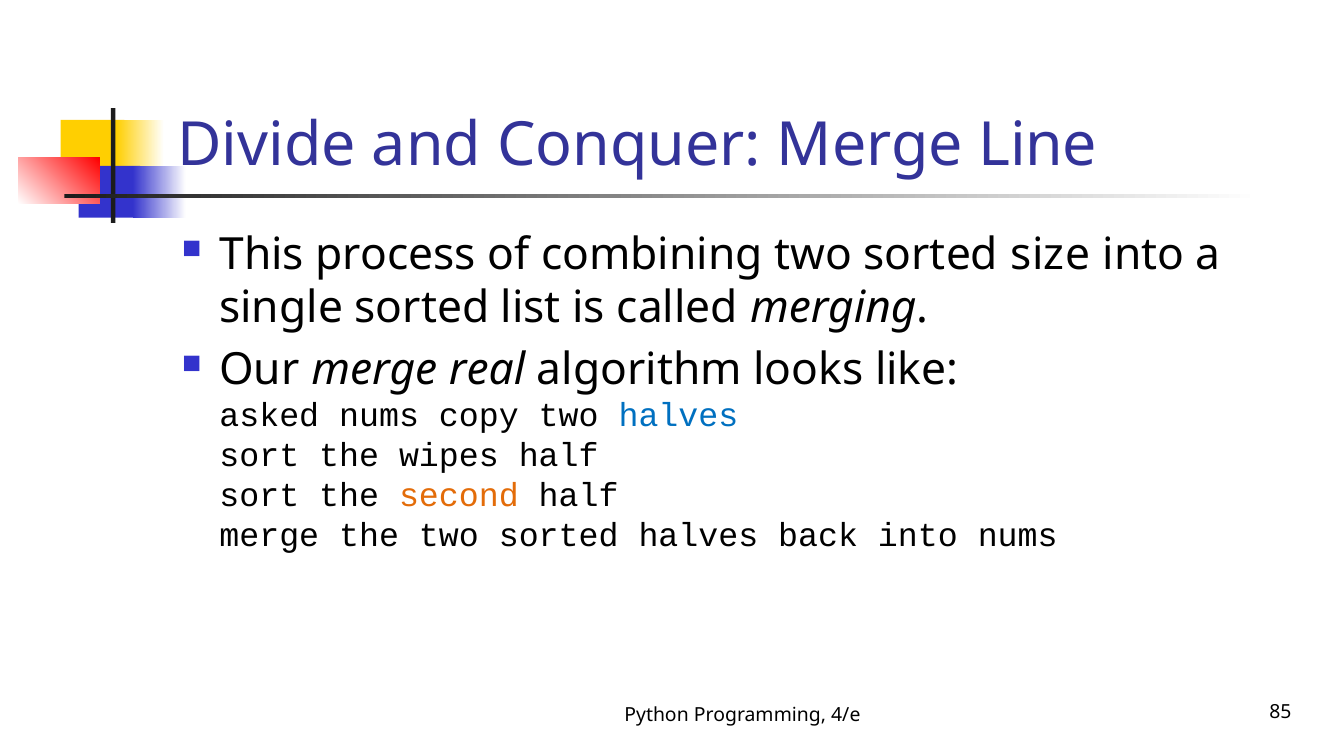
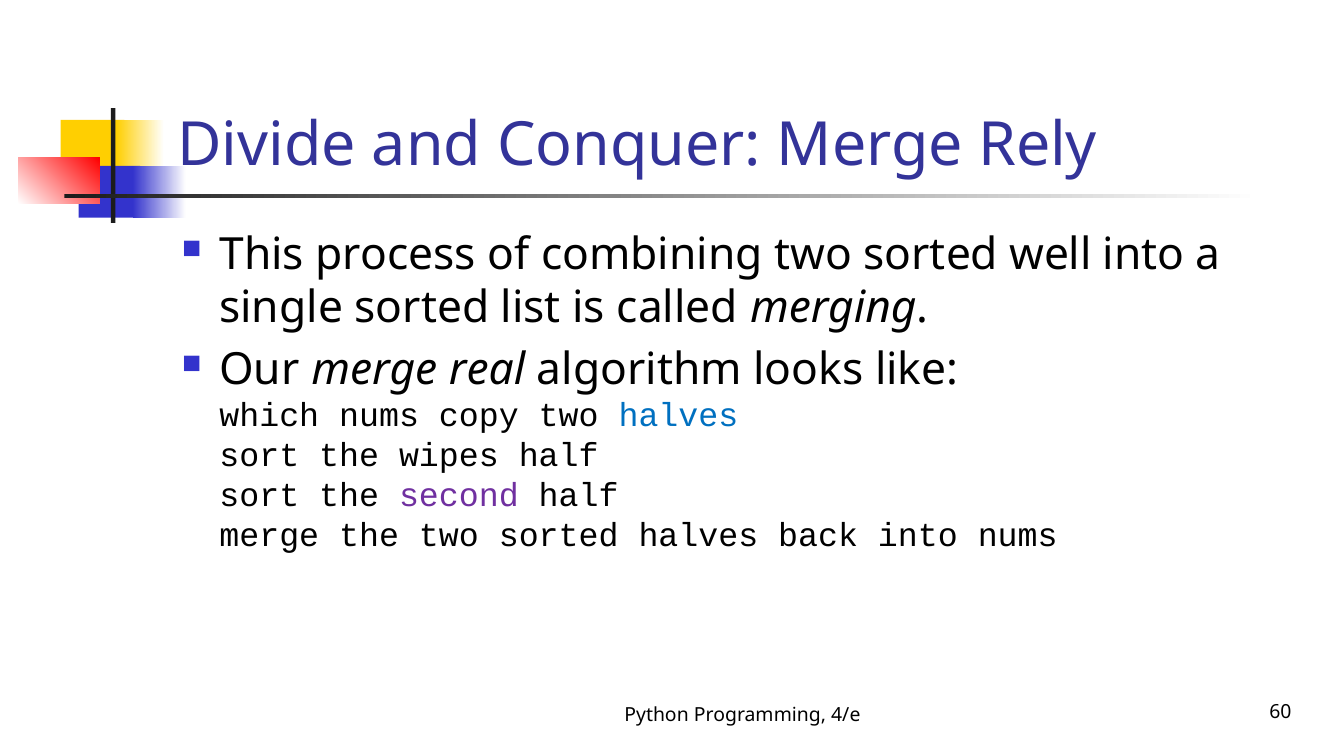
Line: Line -> Rely (1038, 146)
size: size -> well (1051, 255)
asked: asked -> which (269, 416)
second colour: orange -> purple (459, 496)
85: 85 -> 60 (1280, 712)
